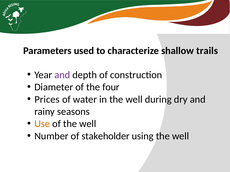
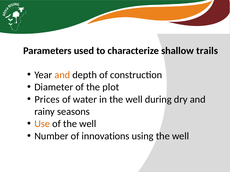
and colour: purple -> orange (62, 75)
four: four -> plot (111, 87)
stakeholder: stakeholder -> innovations (106, 136)
